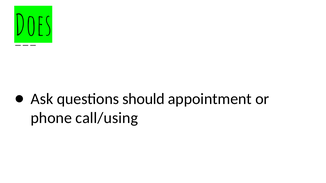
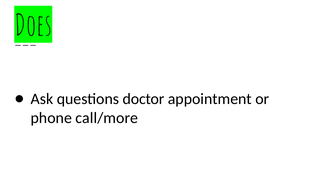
should: should -> doctor (144, 99)
call/using: call/using -> call/more (107, 118)
